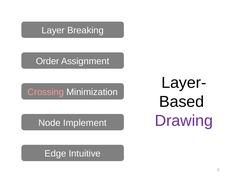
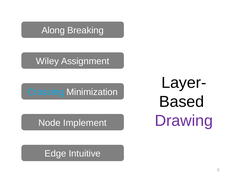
Layer: Layer -> Along (53, 30)
Order: Order -> Wiley (47, 61)
Crossing colour: pink -> light blue (46, 92)
